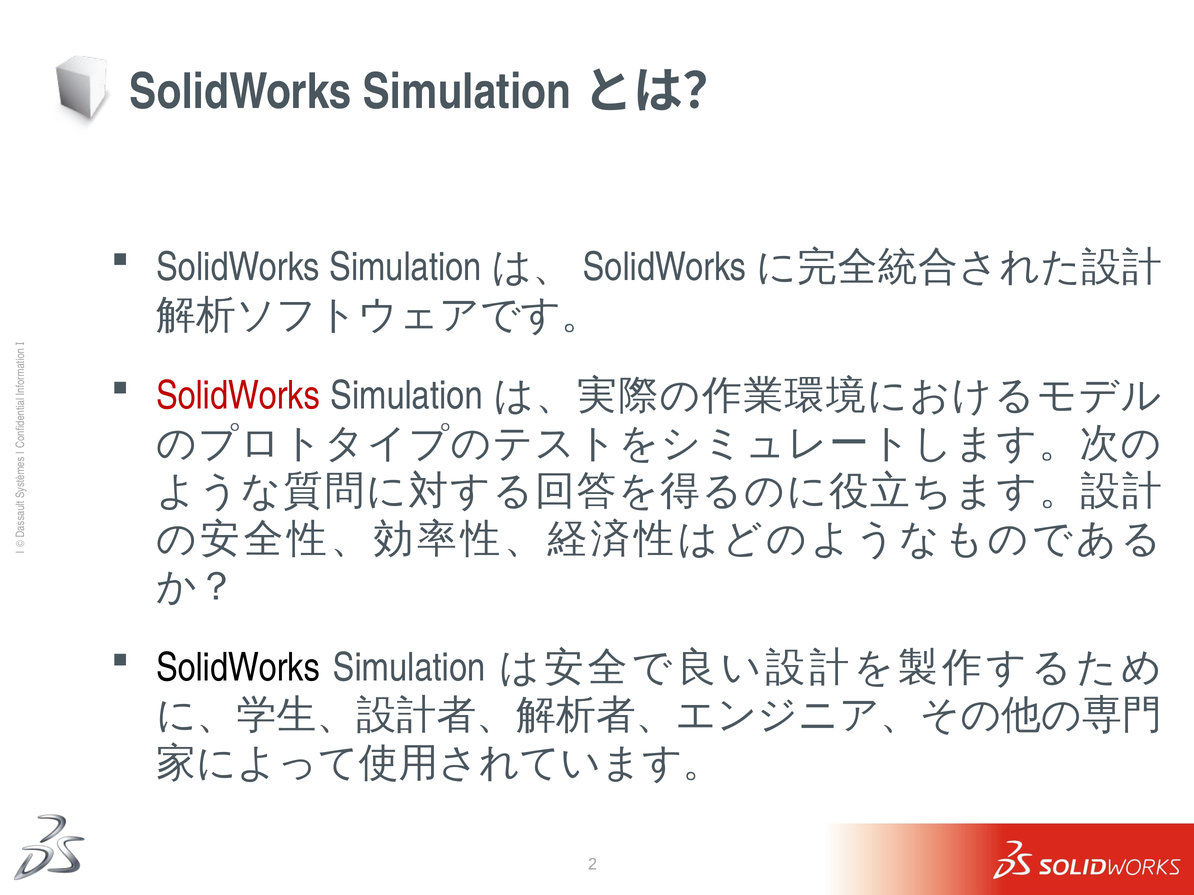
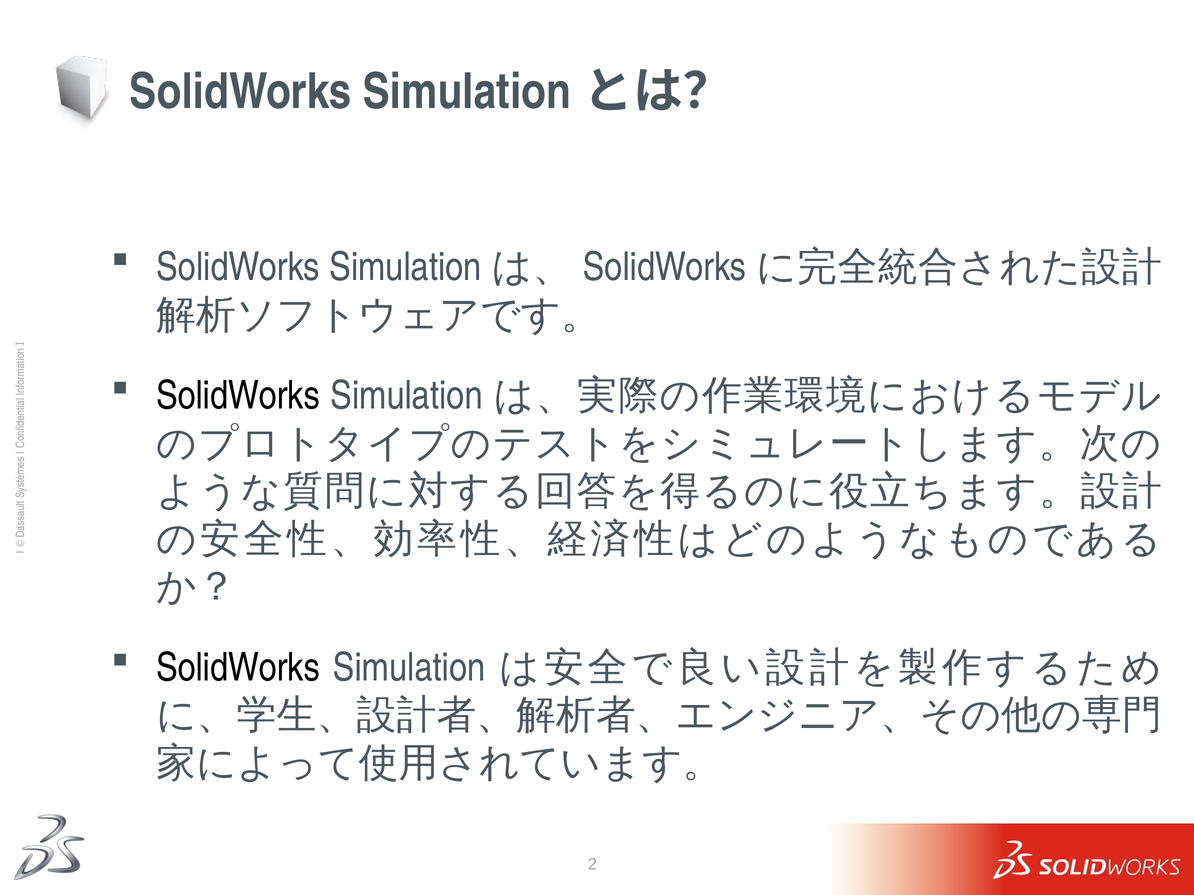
SolidWorks colour: red -> black (238, 396)
